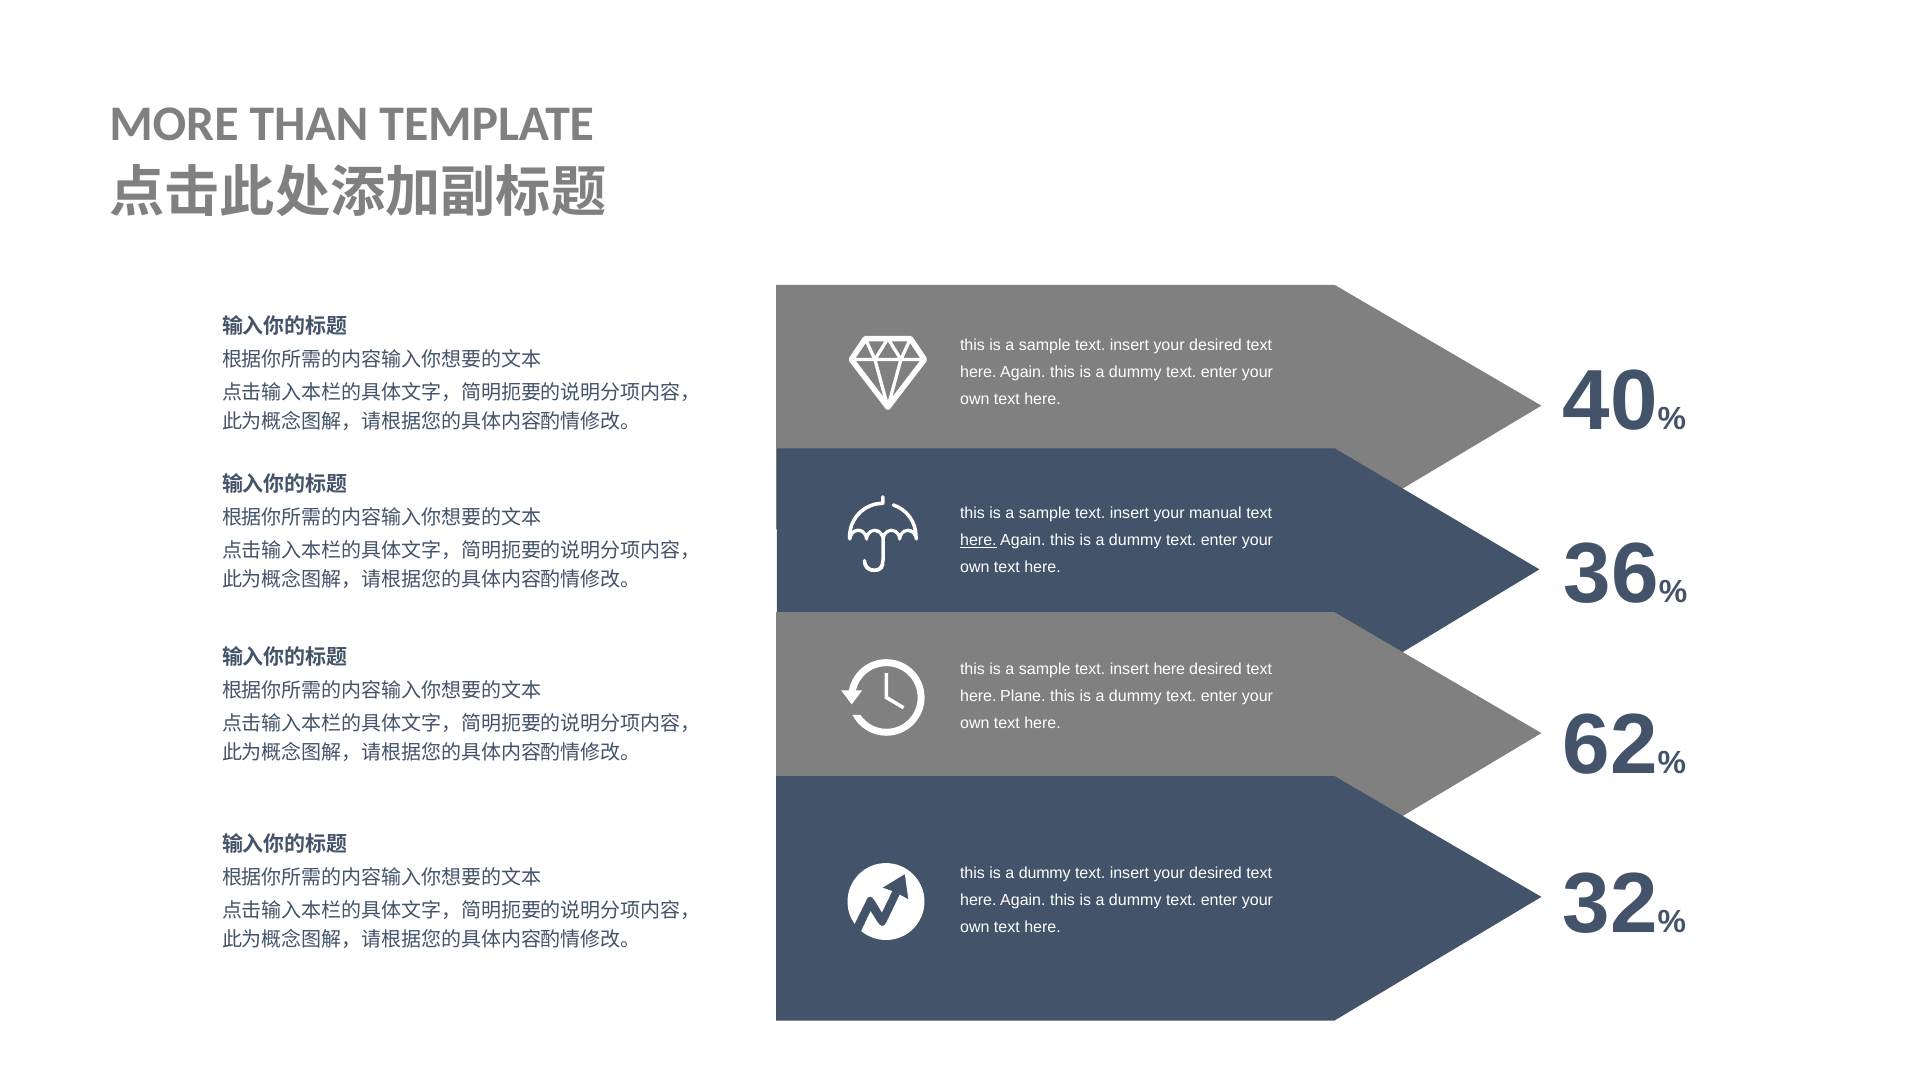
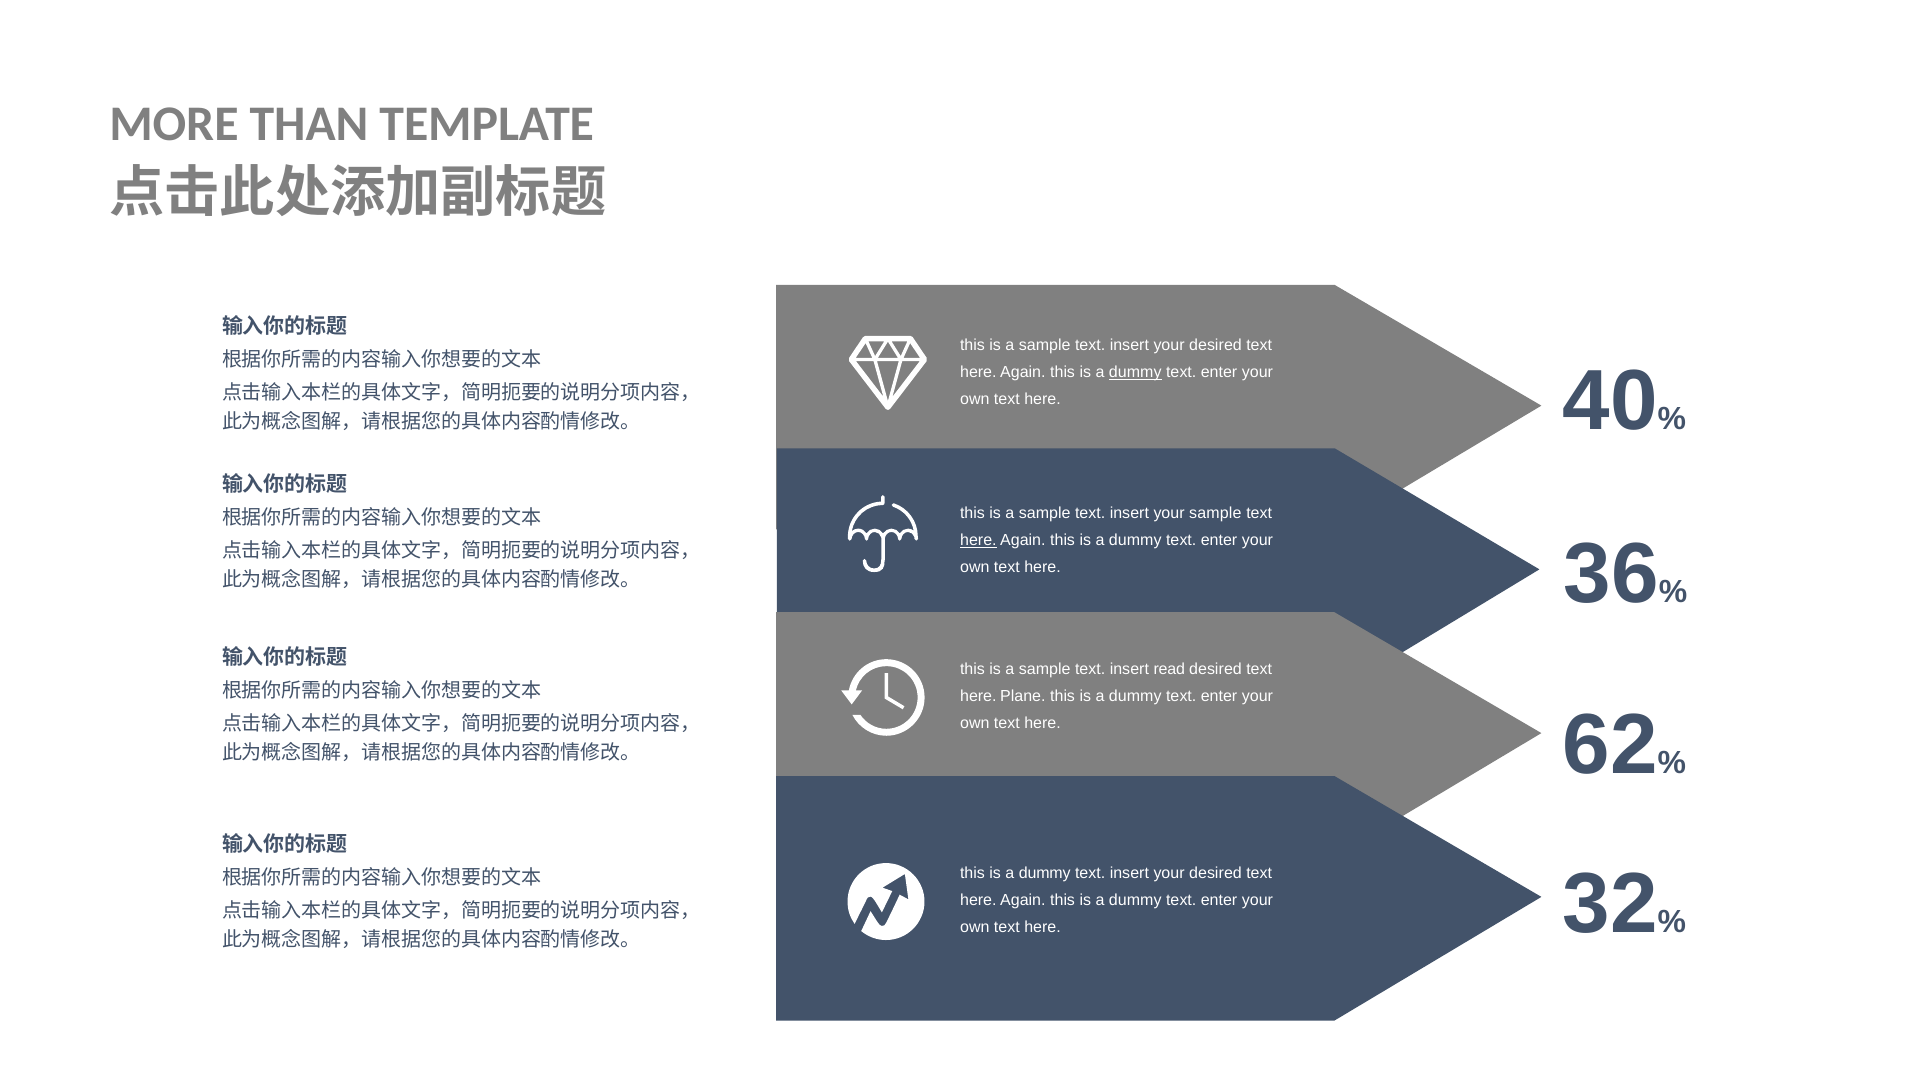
dummy underline: none -> present (1135, 372)
your manual: manual -> sample (1215, 514)
insert here: here -> read (1169, 670)
